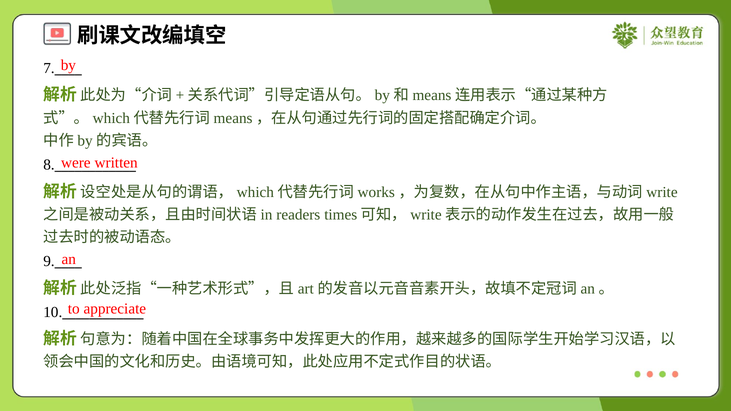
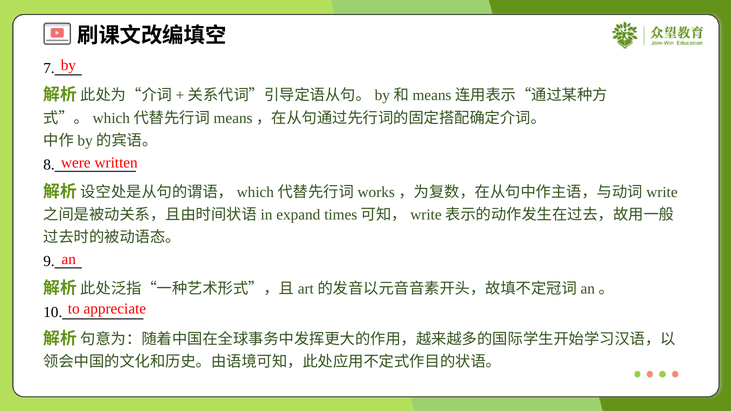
readers: readers -> expand (298, 215)
